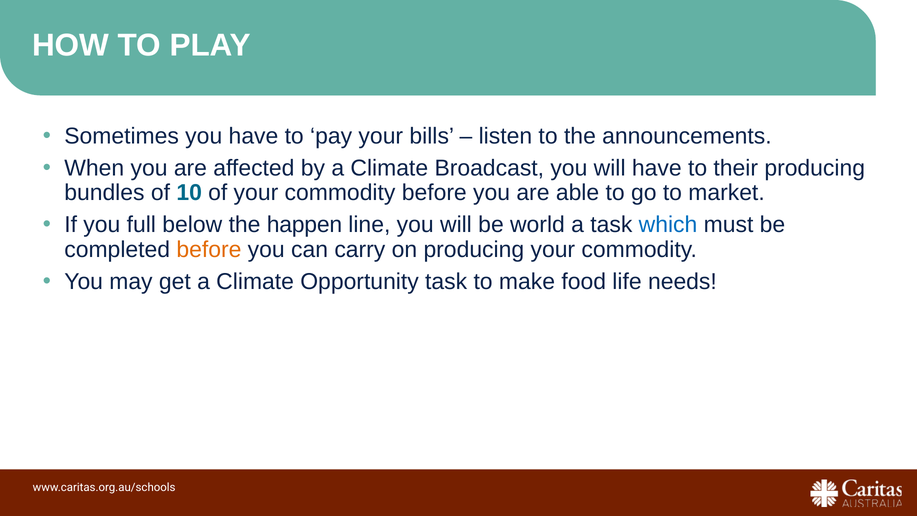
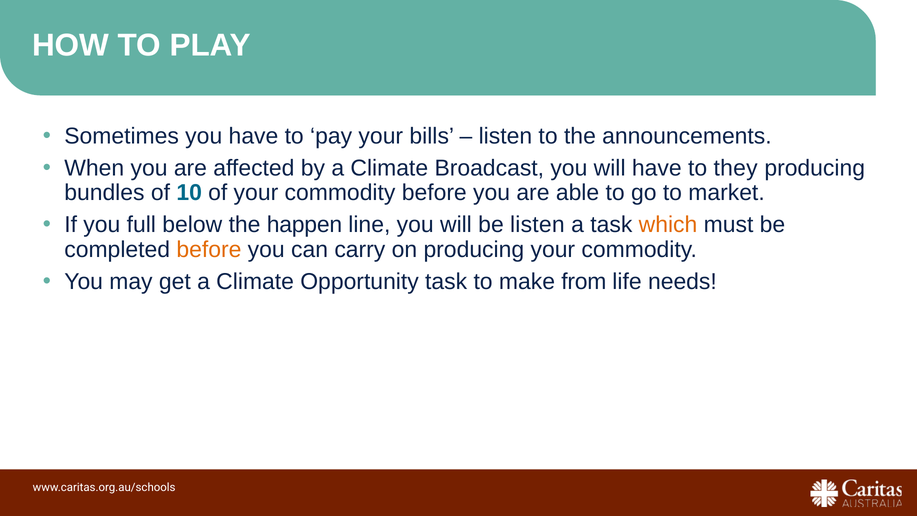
their: their -> they (736, 168)
be world: world -> listen (537, 225)
which colour: blue -> orange (668, 225)
food: food -> from (584, 281)
